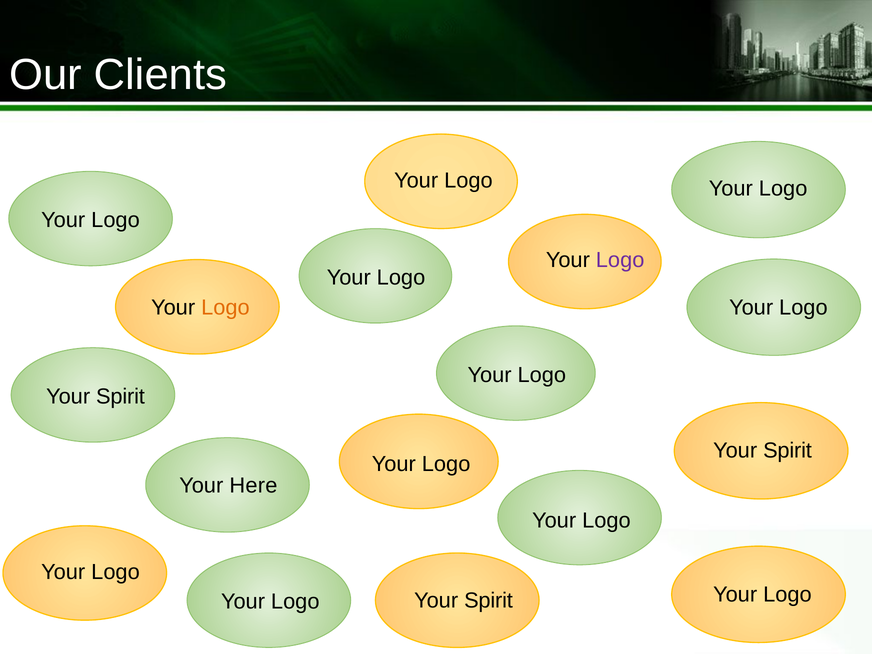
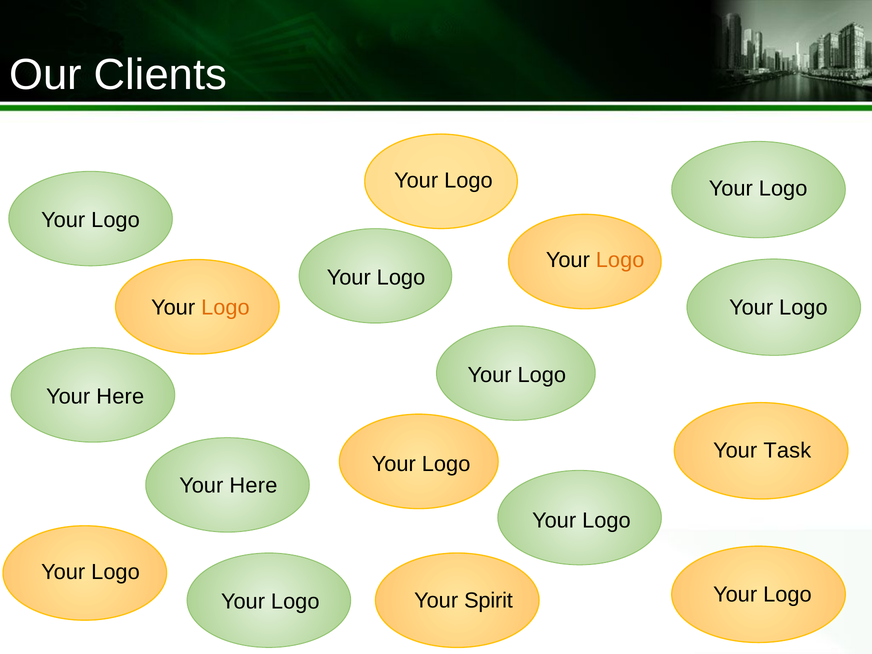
Logo colour: purple -> orange (620, 260)
Spirit: Spirit -> Here (120, 396)
Spirit: Spirit -> Task (787, 451)
